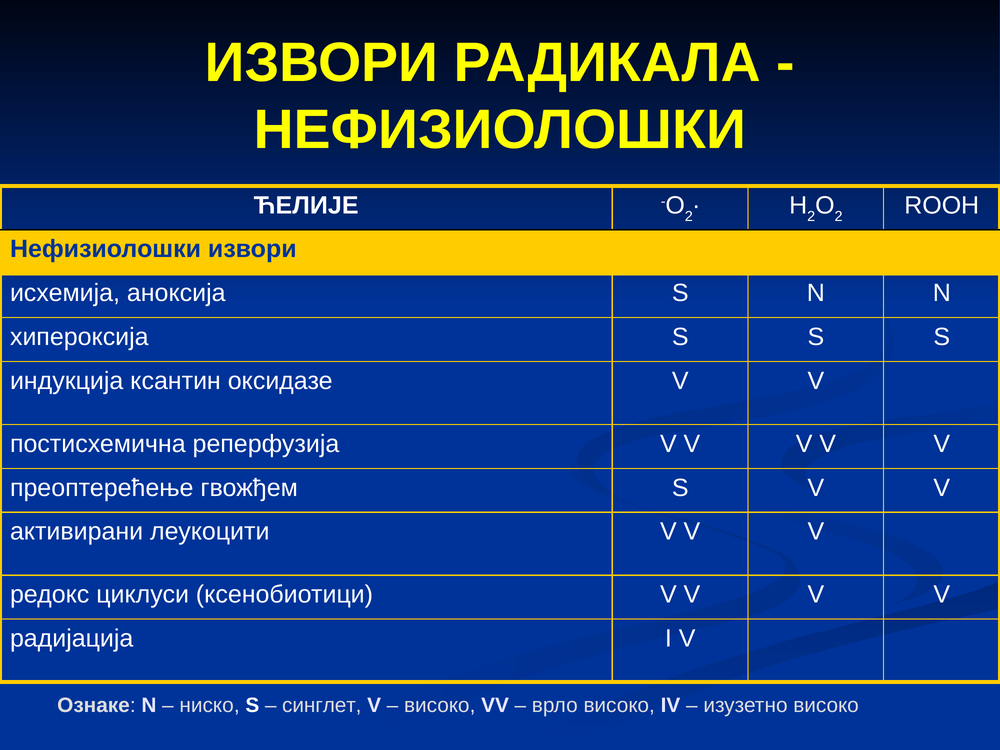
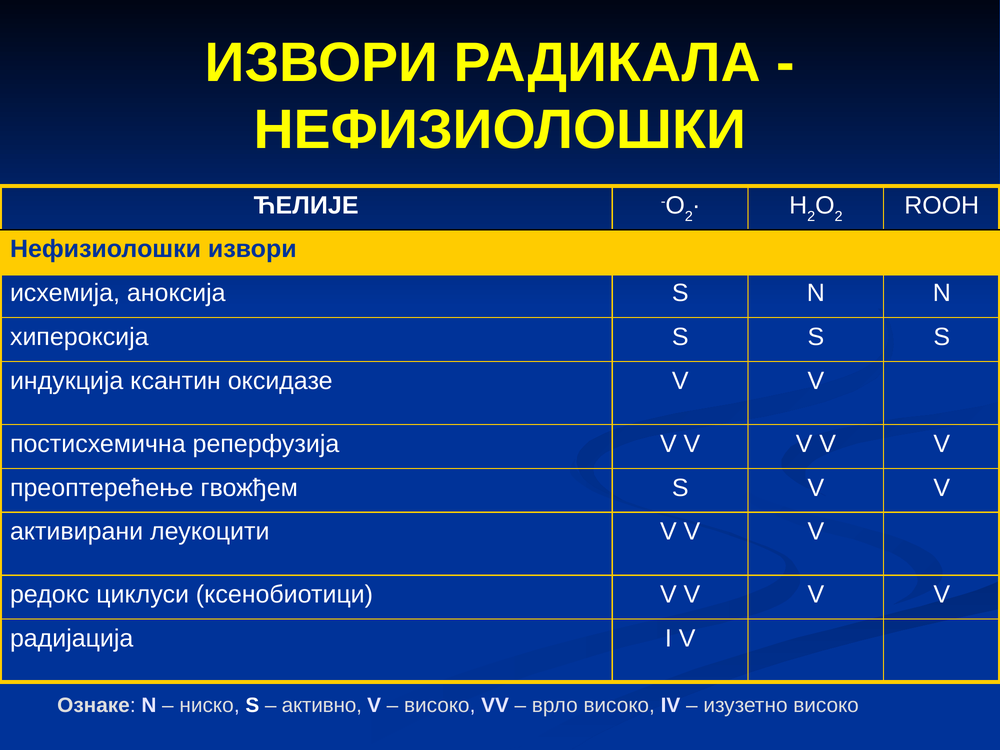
синглет: синглет -> активно (322, 705)
